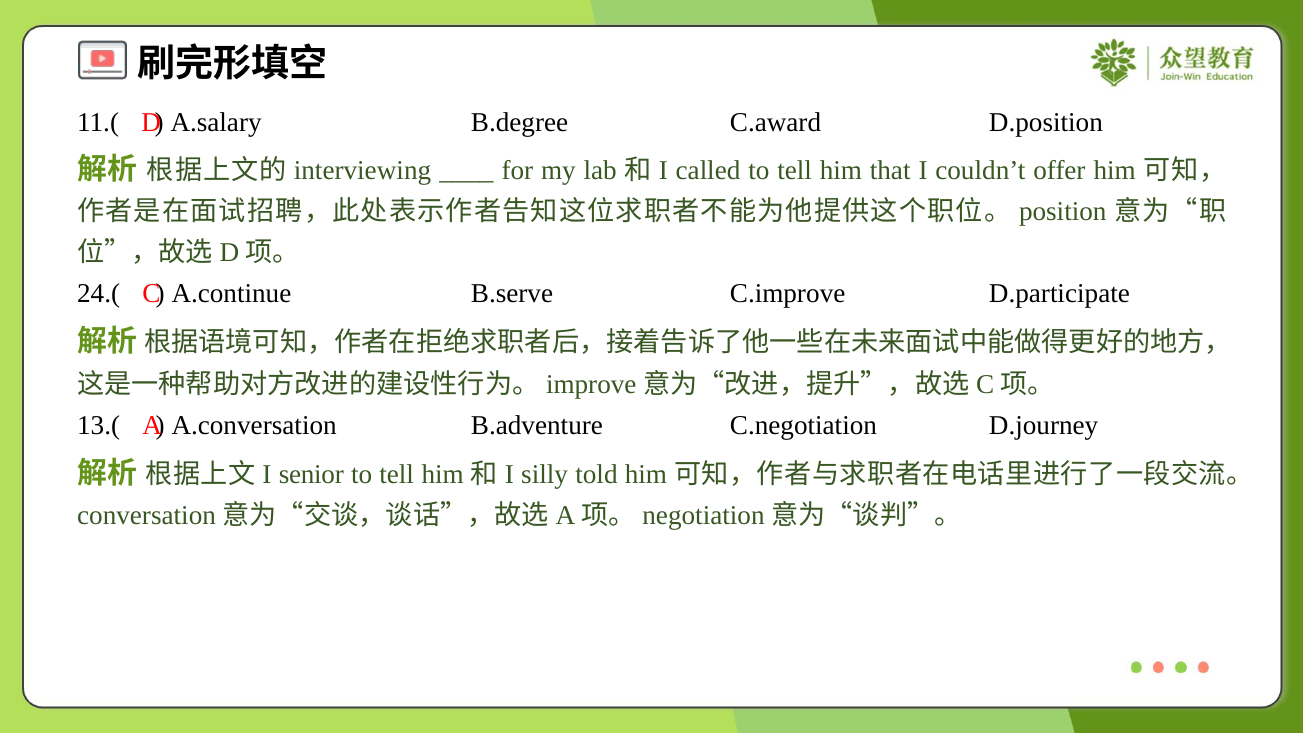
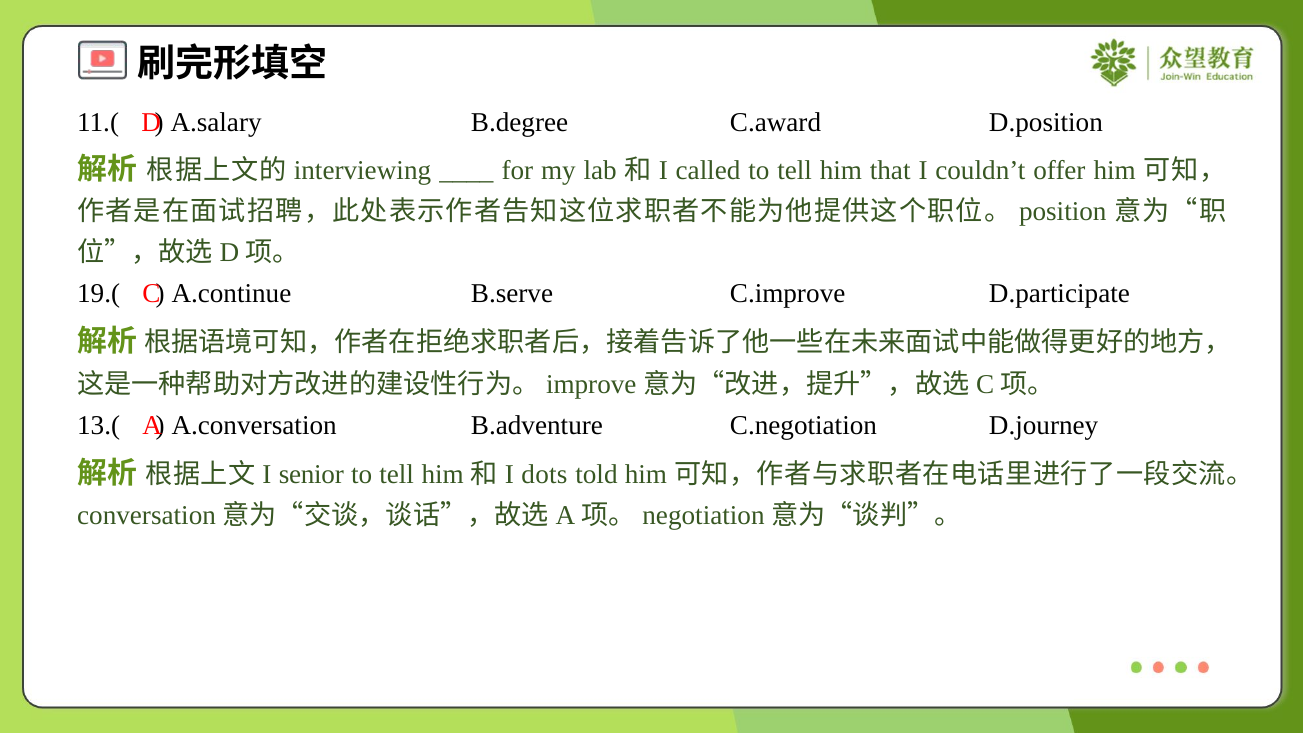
24.(: 24.( -> 19.( (99, 294)
silly: silly -> dots (544, 474)
